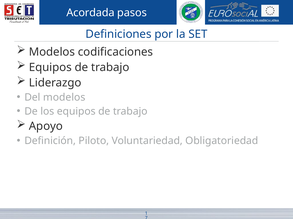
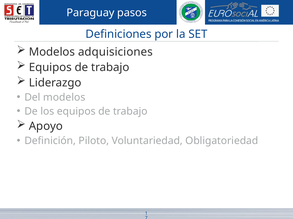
Acordada: Acordada -> Paraguay (90, 13)
codificaciones: codificaciones -> adquisiciones (115, 52)
